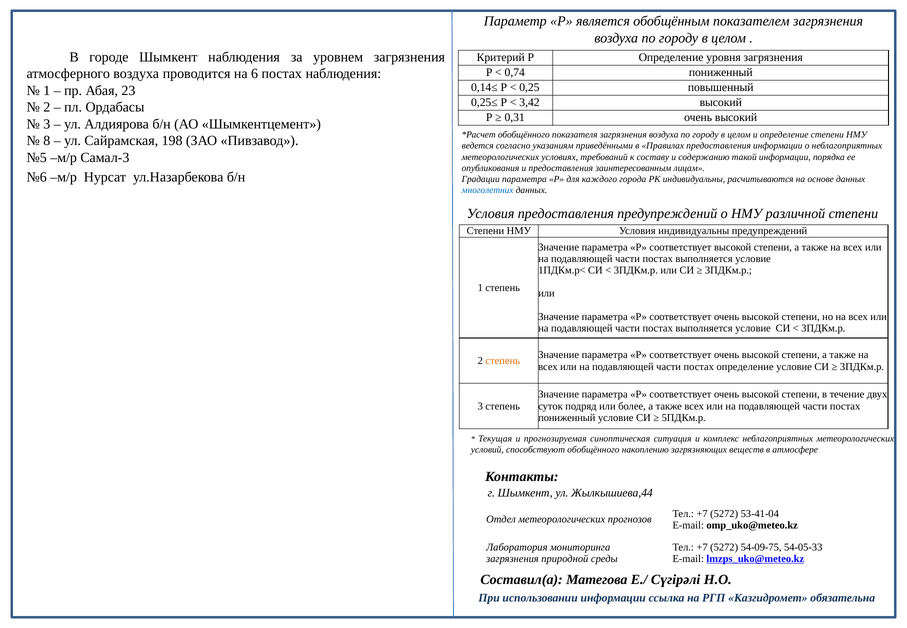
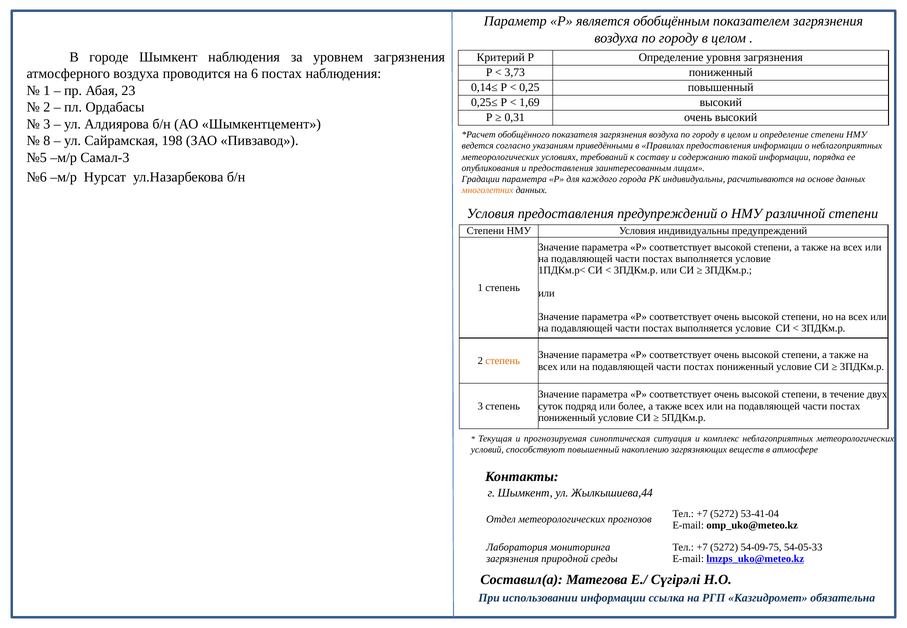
0,74: 0,74 -> 3,73 (515, 73)
3,42: 3,42 -> 1,69 (529, 102)
многолетних colour: blue -> orange (488, 190)
определение: определение -> пониженный (745, 367)
способствуют обобщённого: обобщённого -> повышенный (593, 450)
